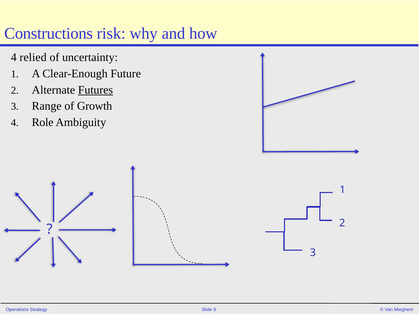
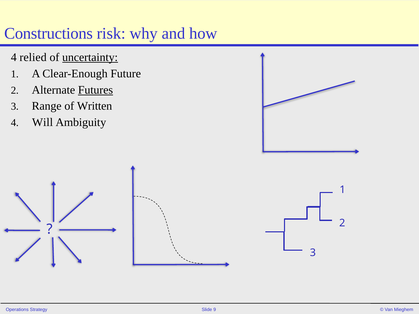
uncertainty underline: none -> present (90, 57)
Growth: Growth -> Written (95, 106)
Role: Role -> Will (43, 123)
